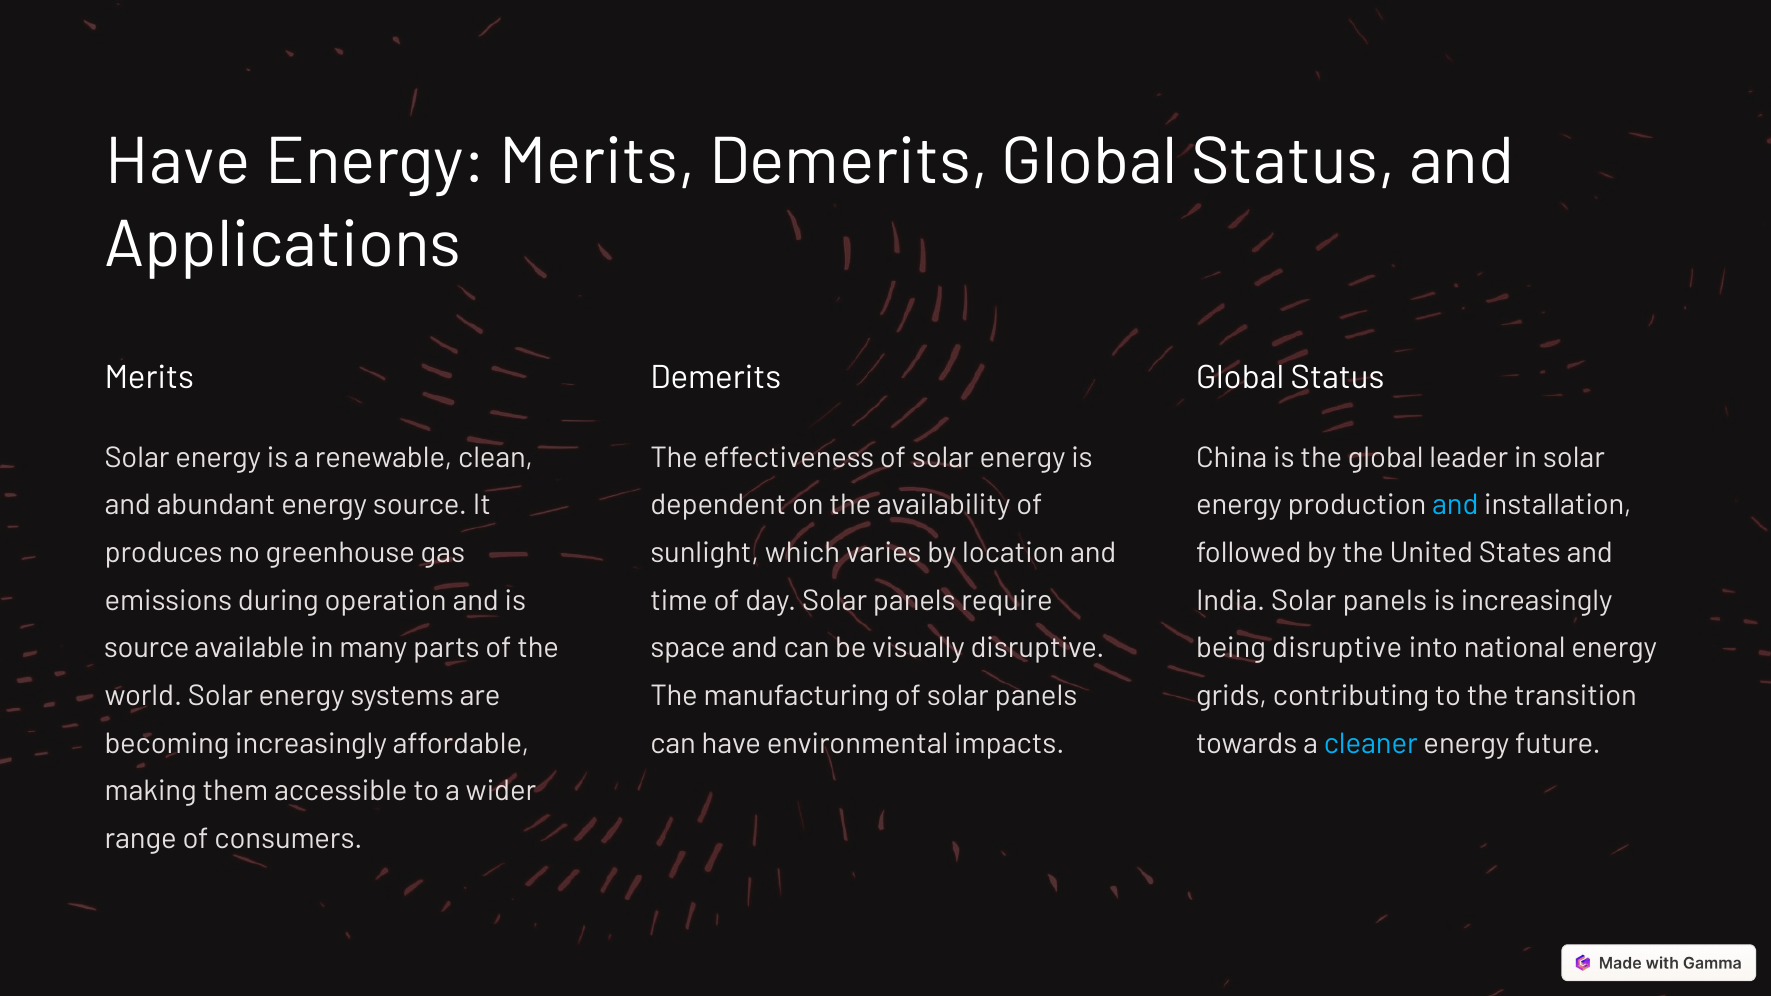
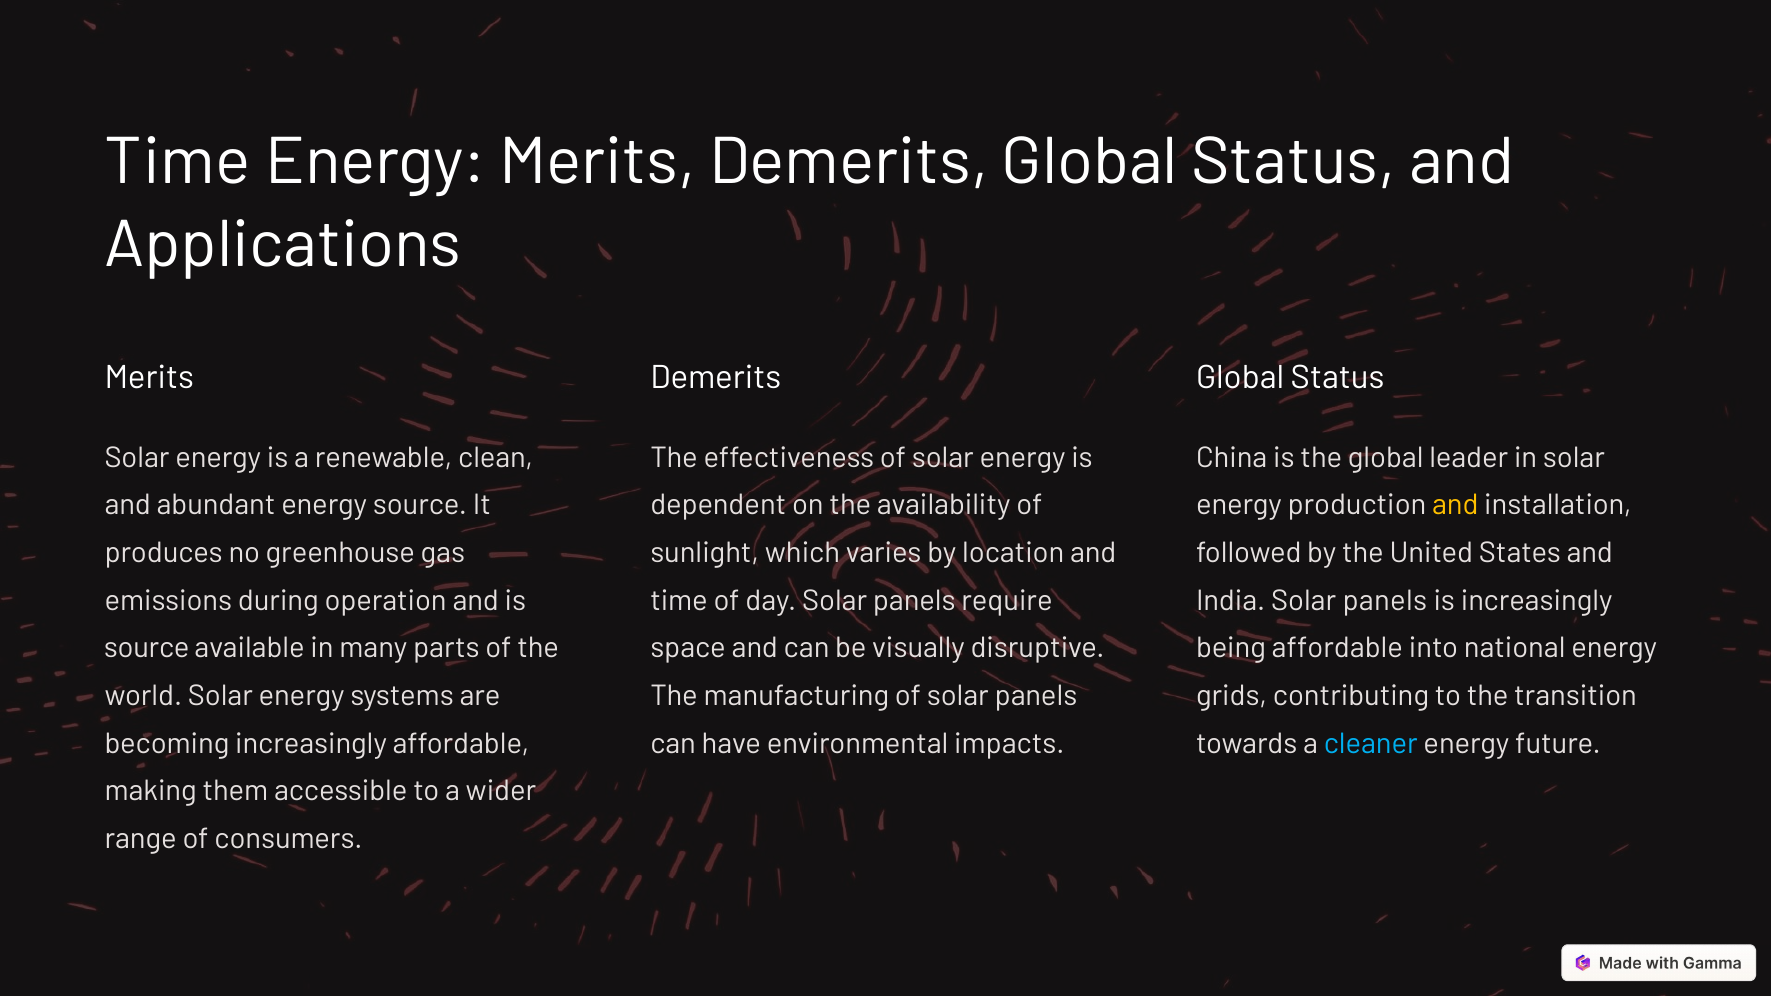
Have: Have -> Time (178, 161)
and colour: light blue -> yellow (1455, 505)
being disruptive: disruptive -> affordable (1337, 648)
